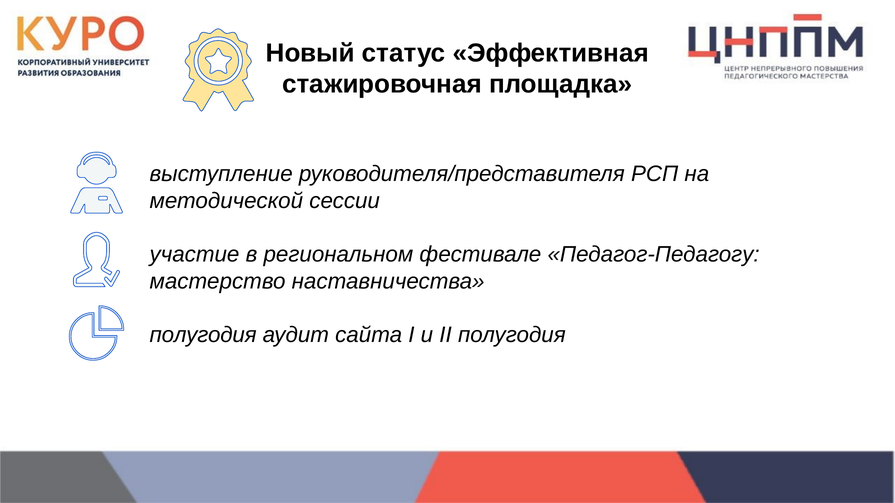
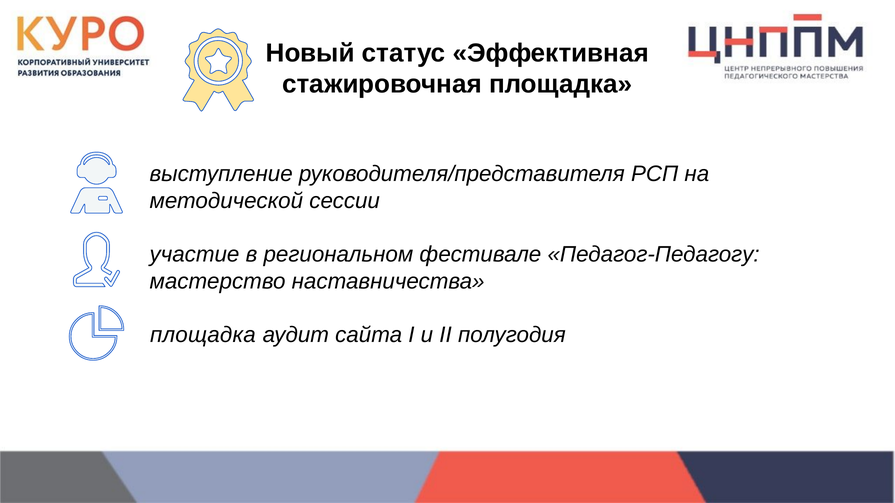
полугодия: полугодия -> площадка (203, 335)
